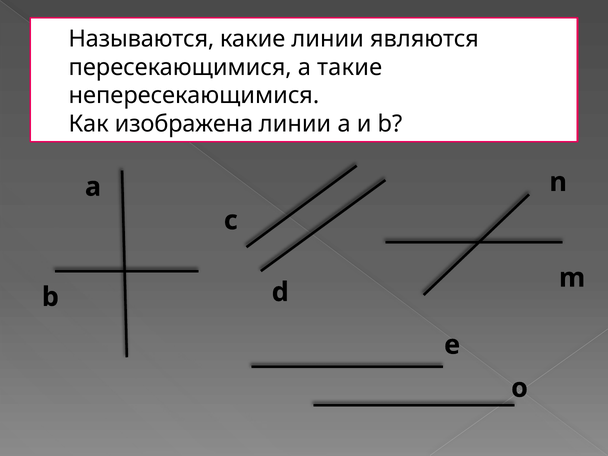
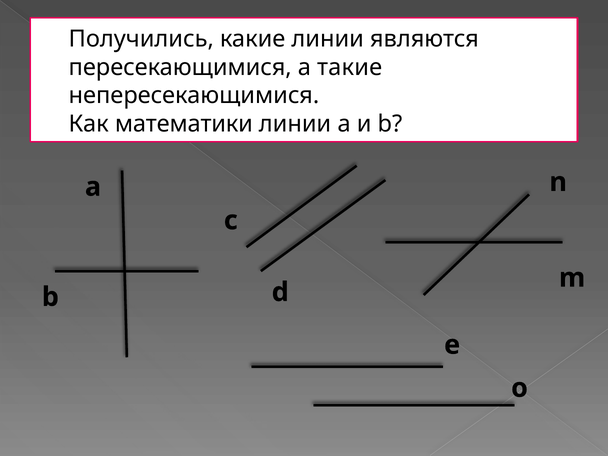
Называются: Называются -> Получились (141, 39)
изображена: изображена -> математики (184, 124)
